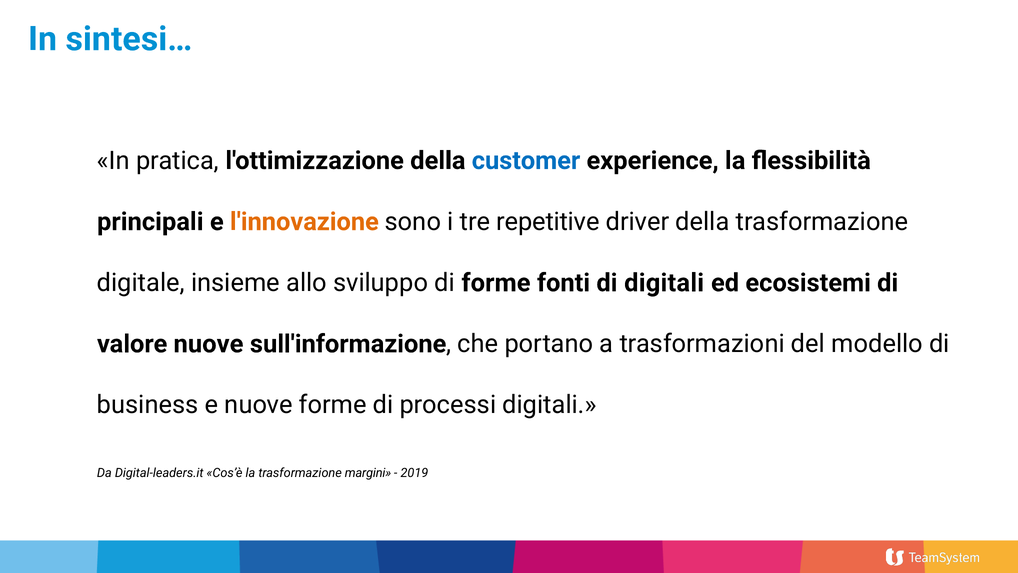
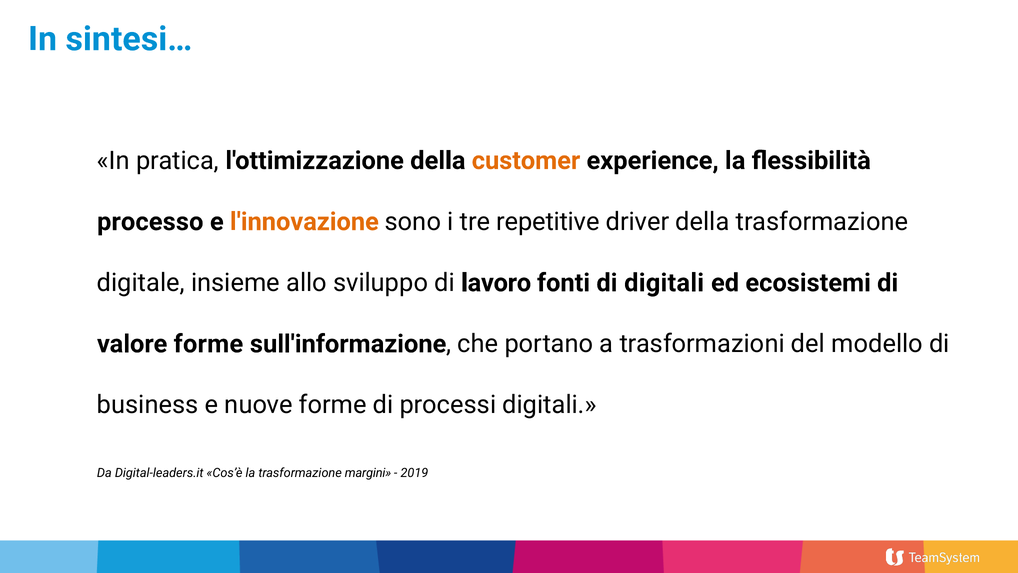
customer colour: blue -> orange (526, 160)
principali: principali -> processo (150, 222)
di forme: forme -> lavoro (496, 283)
valore nuove: nuove -> forme (208, 344)
